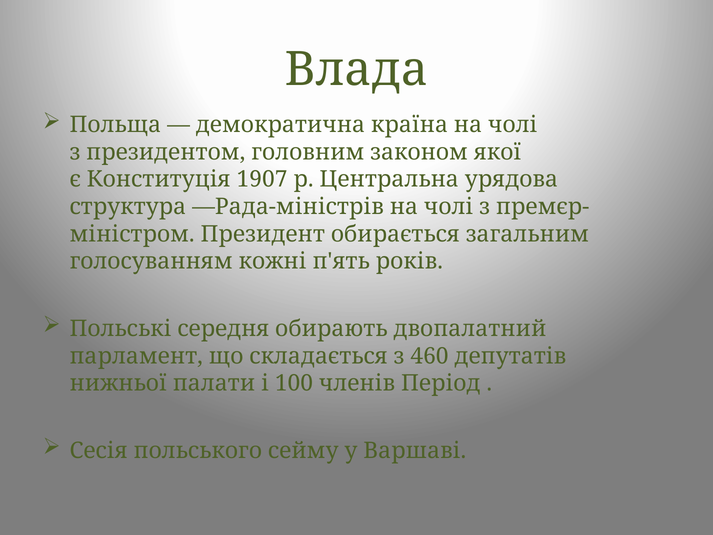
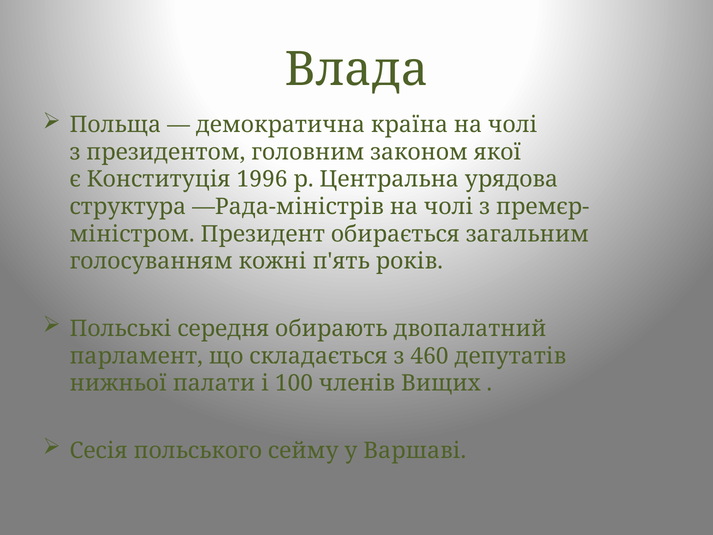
1907: 1907 -> 1996 (262, 179)
Період: Період -> Вищих (441, 383)
